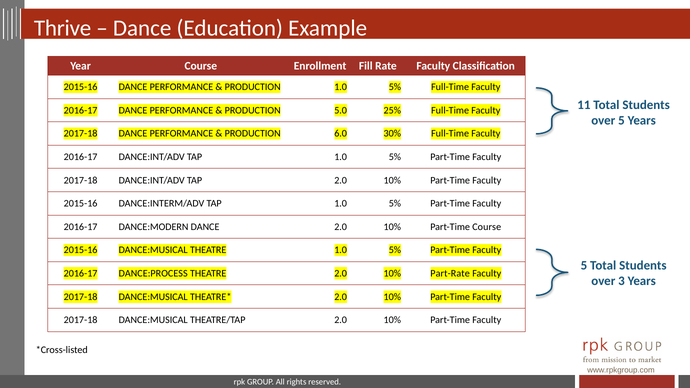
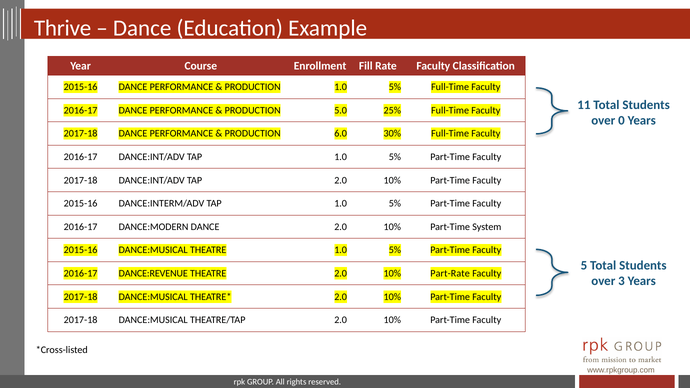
over 5: 5 -> 0 (621, 121)
Part-Time Course: Course -> System (487, 227)
DANCE:PROCESS: DANCE:PROCESS -> DANCE:REVENUE (153, 274)
